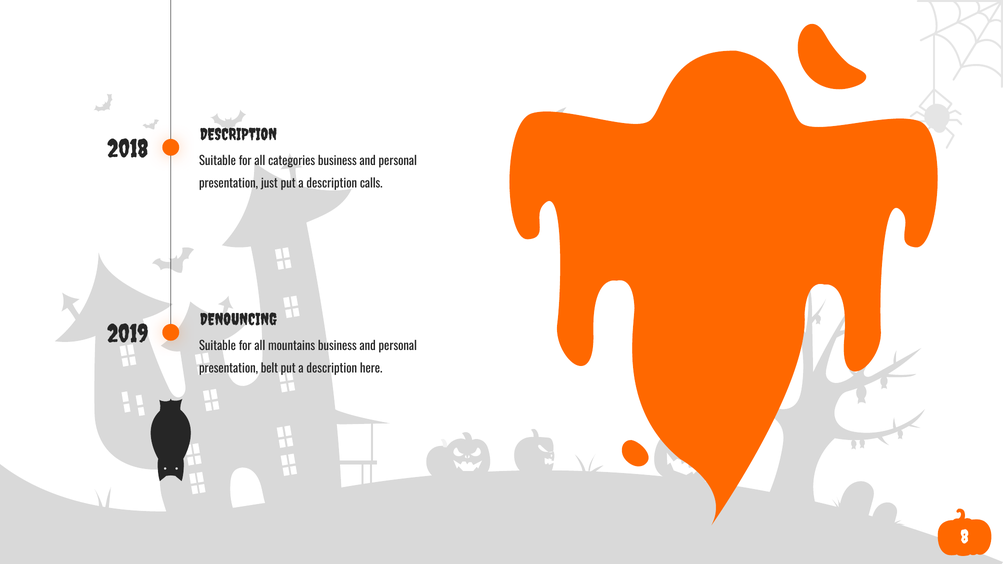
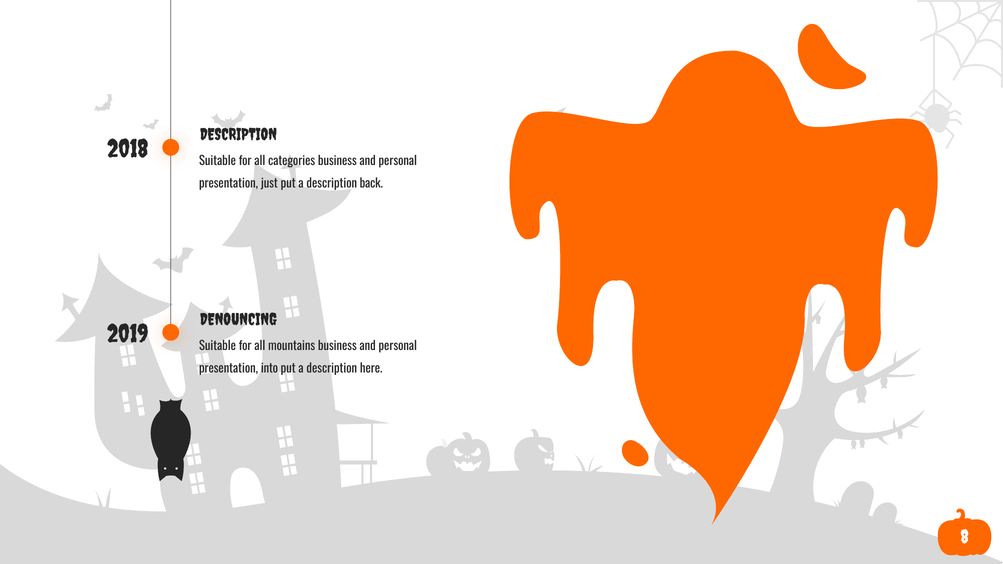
calls: calls -> back (371, 184)
belt: belt -> into (269, 369)
